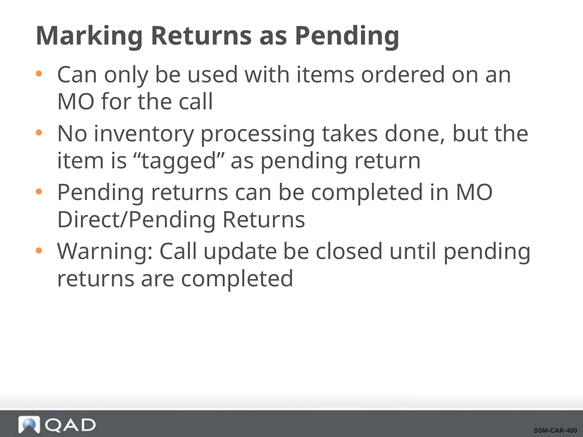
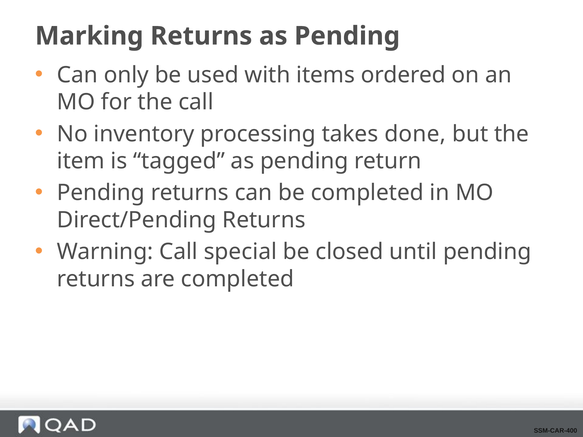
update: update -> special (240, 252)
